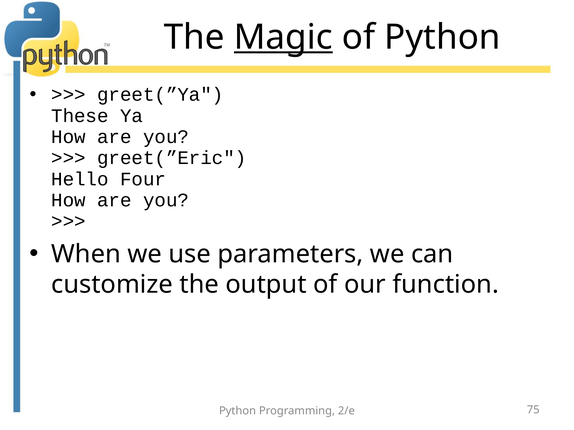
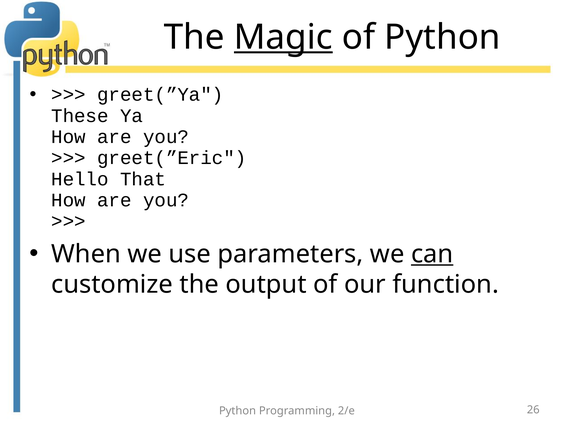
Four: Four -> That (143, 179)
can underline: none -> present (432, 254)
75: 75 -> 26 (533, 410)
